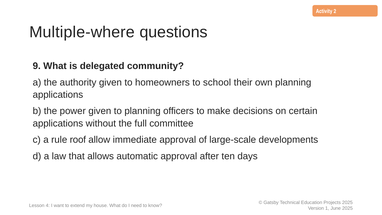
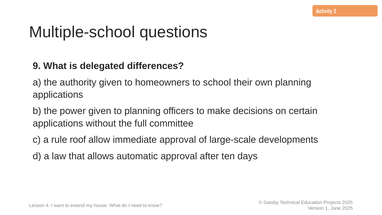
Multiple-where: Multiple-where -> Multiple-school (82, 32)
community: community -> differences (155, 66)
